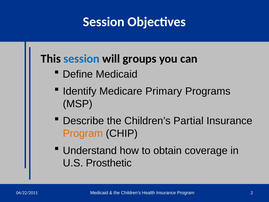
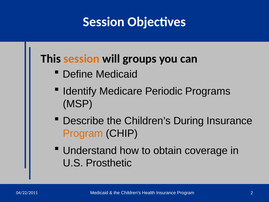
session colour: blue -> orange (82, 59)
Primary: Primary -> Periodic (164, 91)
Partial: Partial -> During (189, 121)
